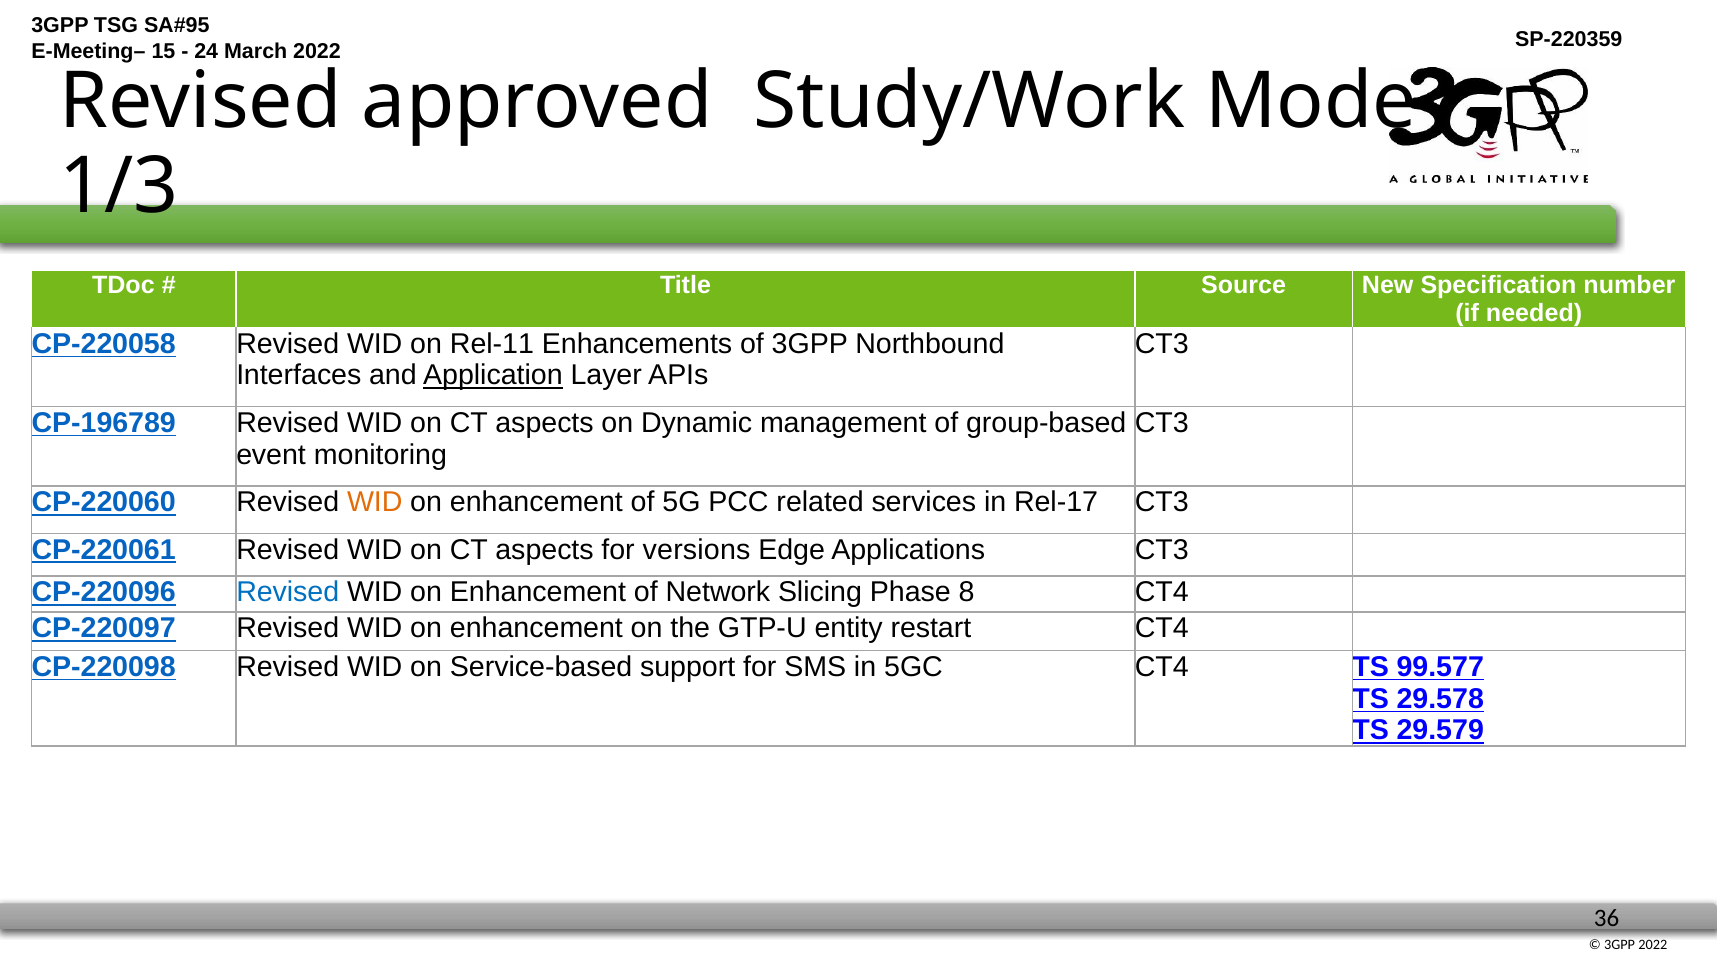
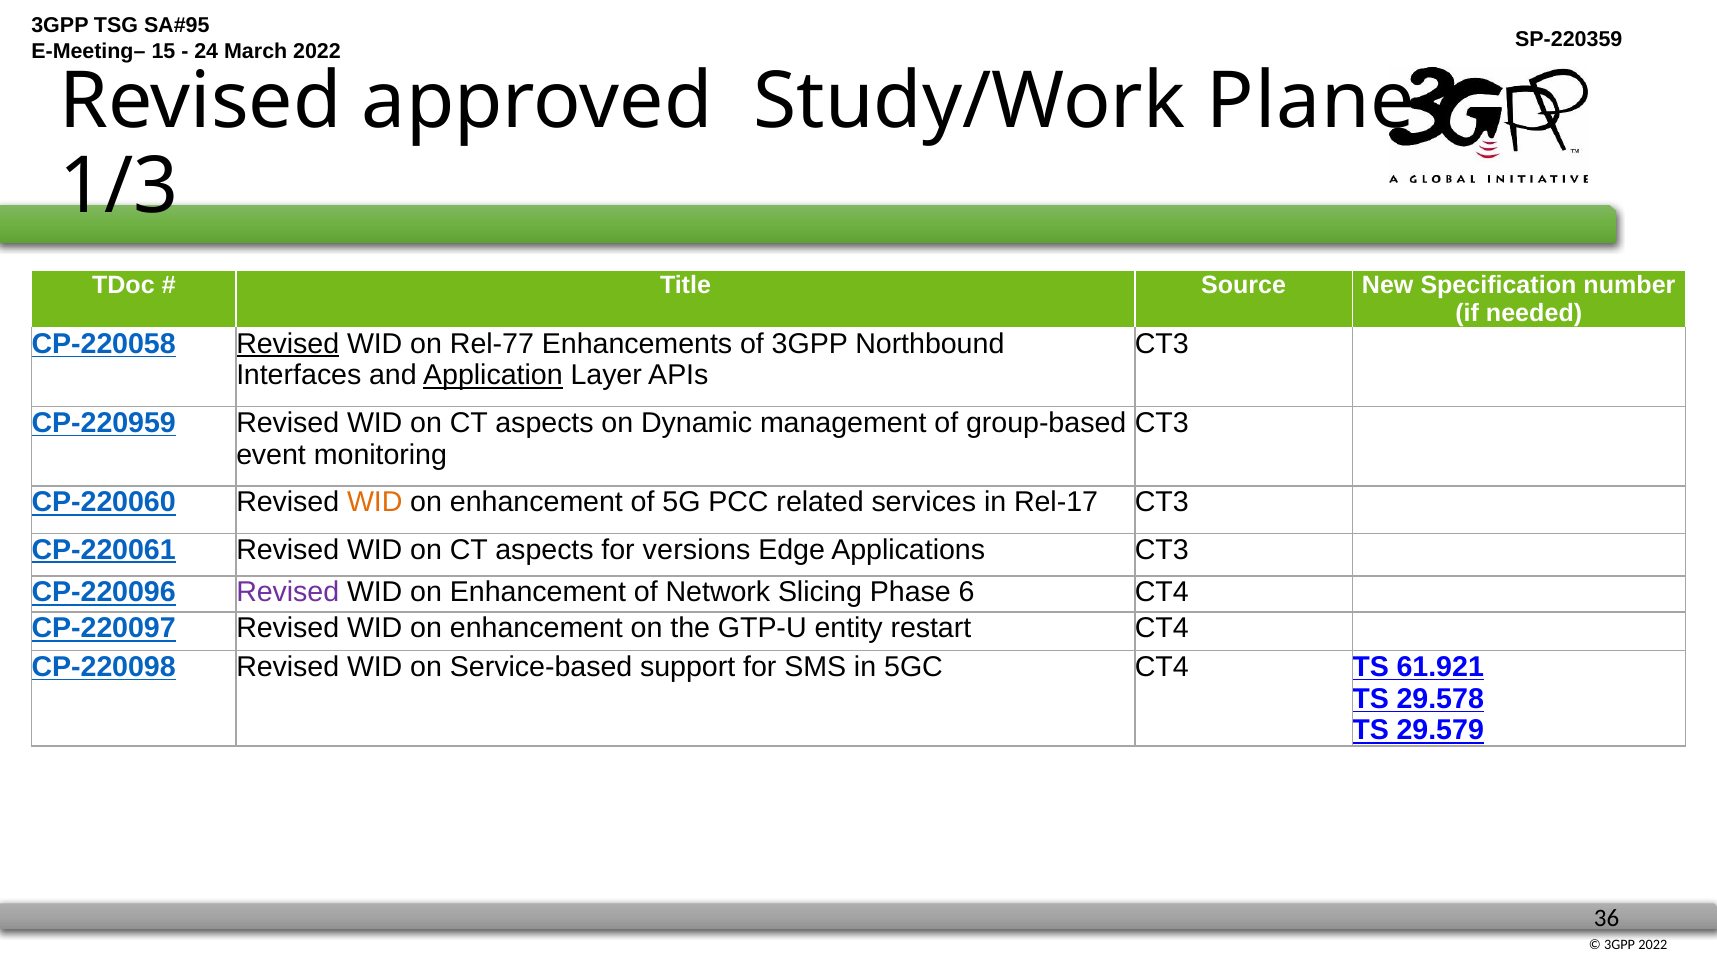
Mode: Mode -> Plane (1311, 102)
Revised underline: none -> present (288, 344)
Rel-11: Rel-11 -> Rel-77 (492, 344)
CP-196789: CP-196789 -> CP-220959 (104, 423)
Revised colour: blue -> purple (288, 592)
8: 8 -> 6 (967, 592)
99.577: 99.577 -> 61.921 (1440, 667)
